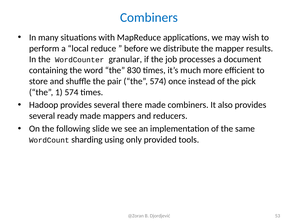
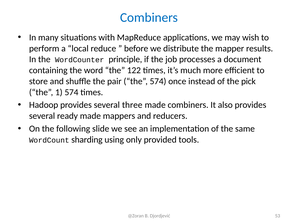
granular: granular -> principle (125, 59)
830: 830 -> 122 (134, 70)
there: there -> three (132, 105)
